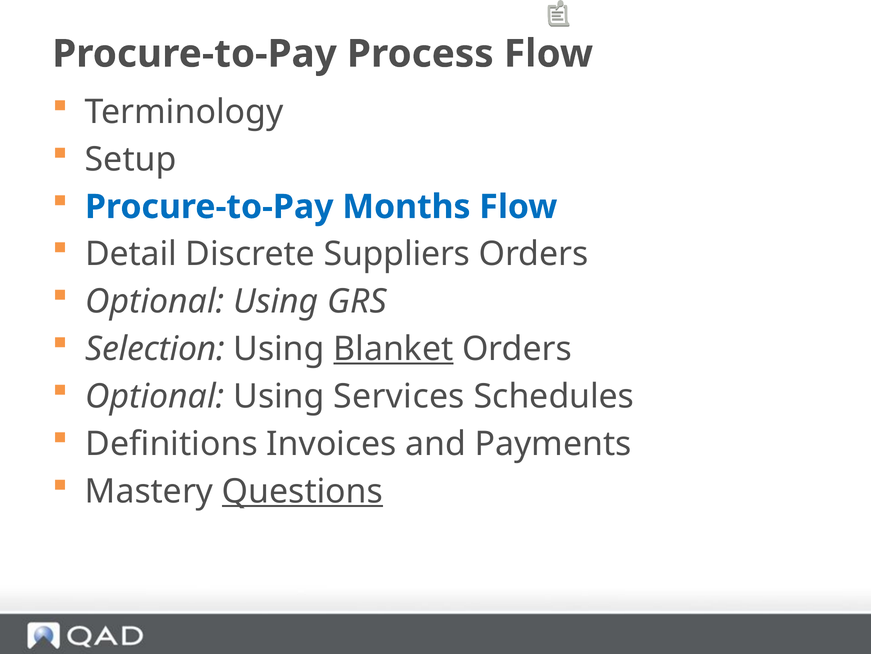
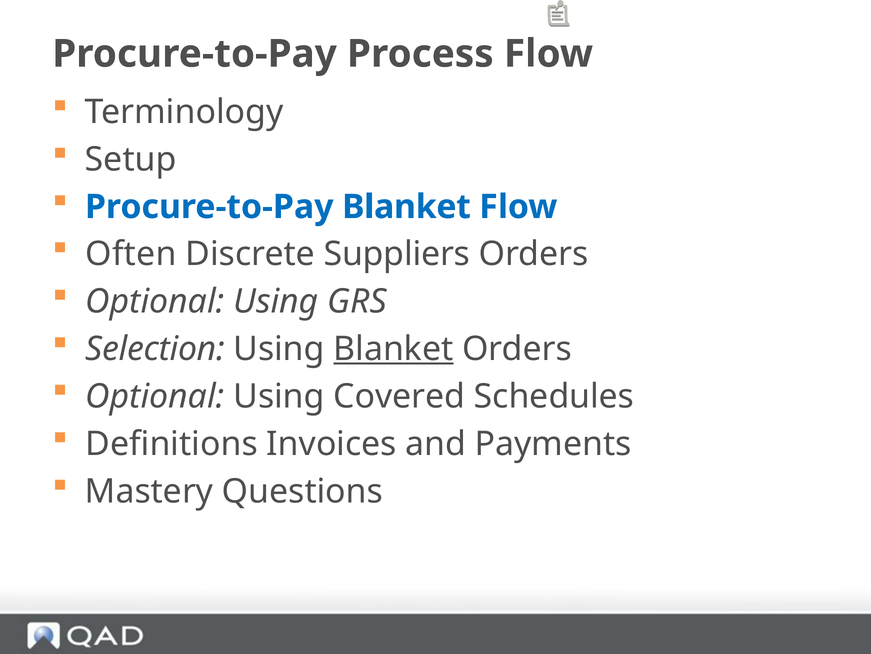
Procure-to-Pay Months: Months -> Blanket (406, 207)
Detail: Detail -> Often (131, 254)
Services: Services -> Covered (399, 396)
Questions underline: present -> none (302, 491)
